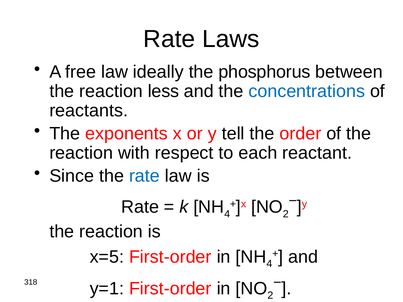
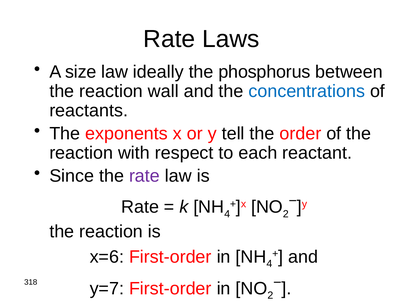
free: free -> size (81, 72)
less: less -> wall (163, 91)
rate colour: blue -> purple (144, 176)
x=5: x=5 -> x=6 (107, 257)
y=1: y=1 -> y=7 (107, 289)
